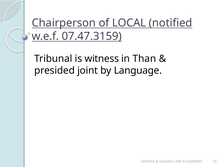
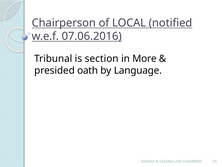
07.47.3159: 07.47.3159 -> 07.06.2016 (92, 36)
witness: witness -> section (102, 58)
Than: Than -> More (144, 58)
joint: joint -> oath (88, 70)
